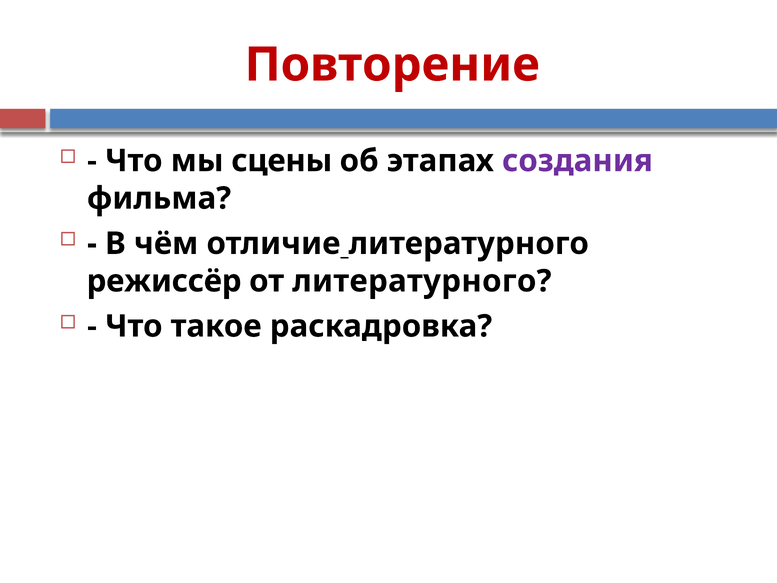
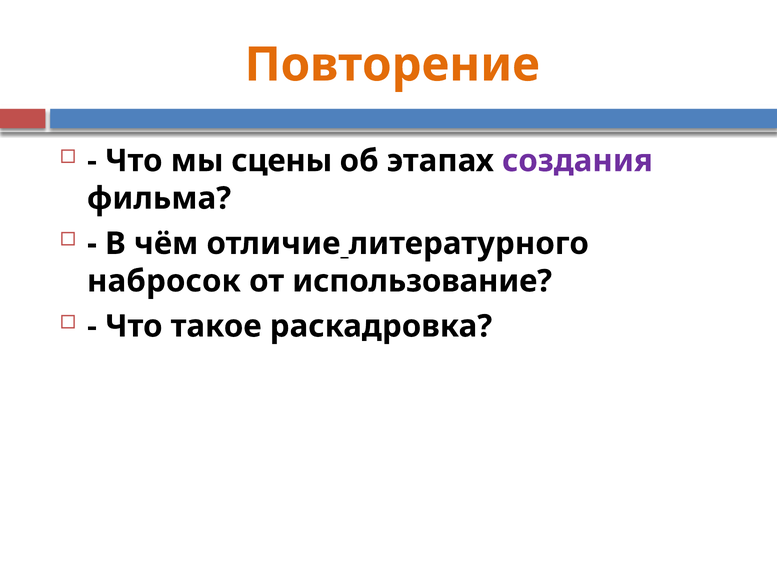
Повторение colour: red -> orange (392, 65)
режиссёр: режиссёр -> набросок (164, 281)
от литературного: литературного -> использование (422, 281)
